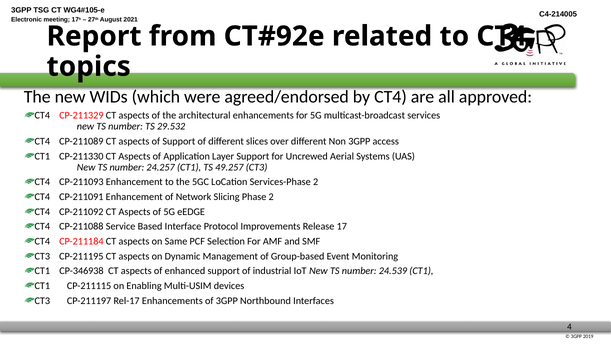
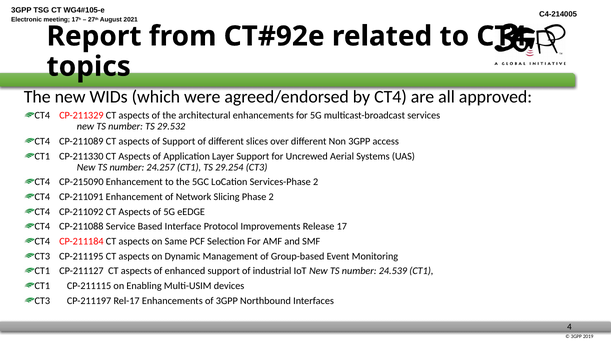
49.257: 49.257 -> 29.254 (229, 167)
CP-211093: CP-211093 -> CP-215090 (81, 182)
CP-346938: CP-346938 -> CP-211127 (81, 271)
